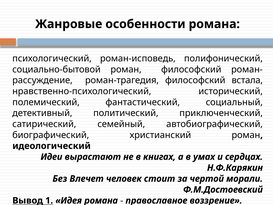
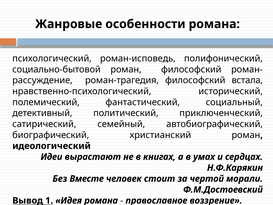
Влечет: Влечет -> Вместе (87, 179)
